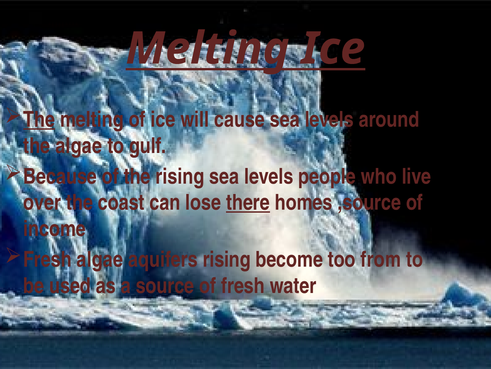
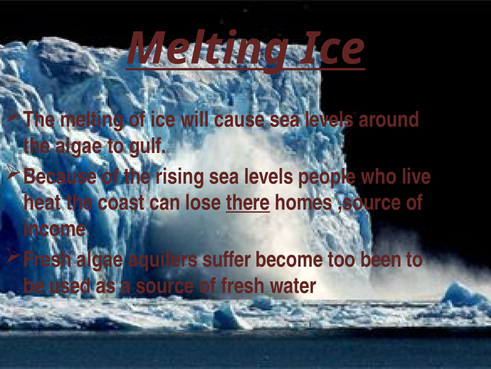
The underline: present -> none (39, 119)
over: over -> heat (42, 202)
aquifers rising: rising -> suffer (227, 259)
from: from -> been (381, 259)
